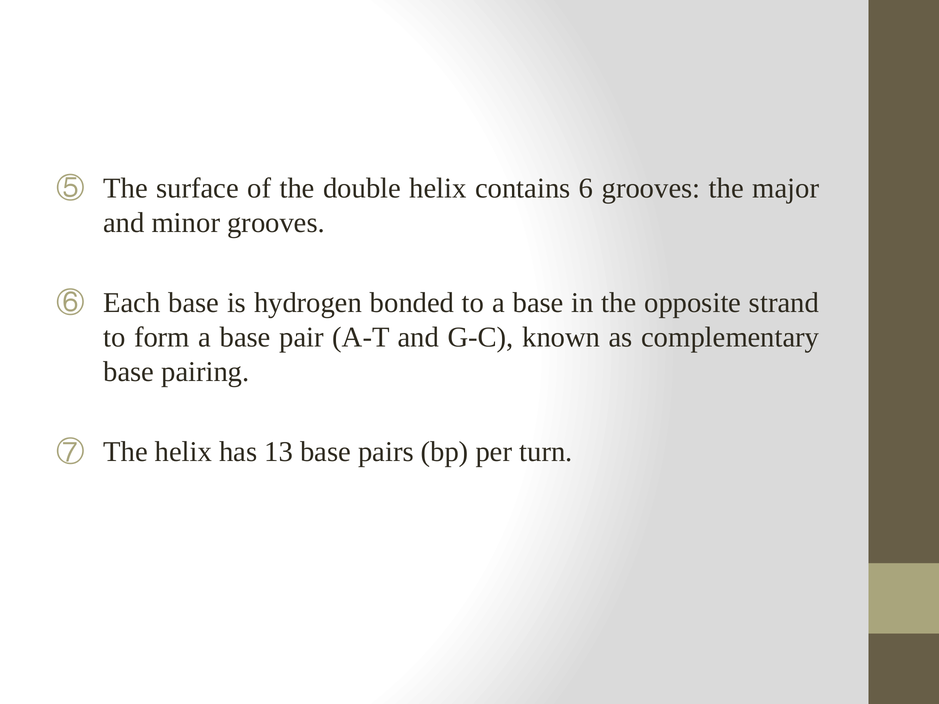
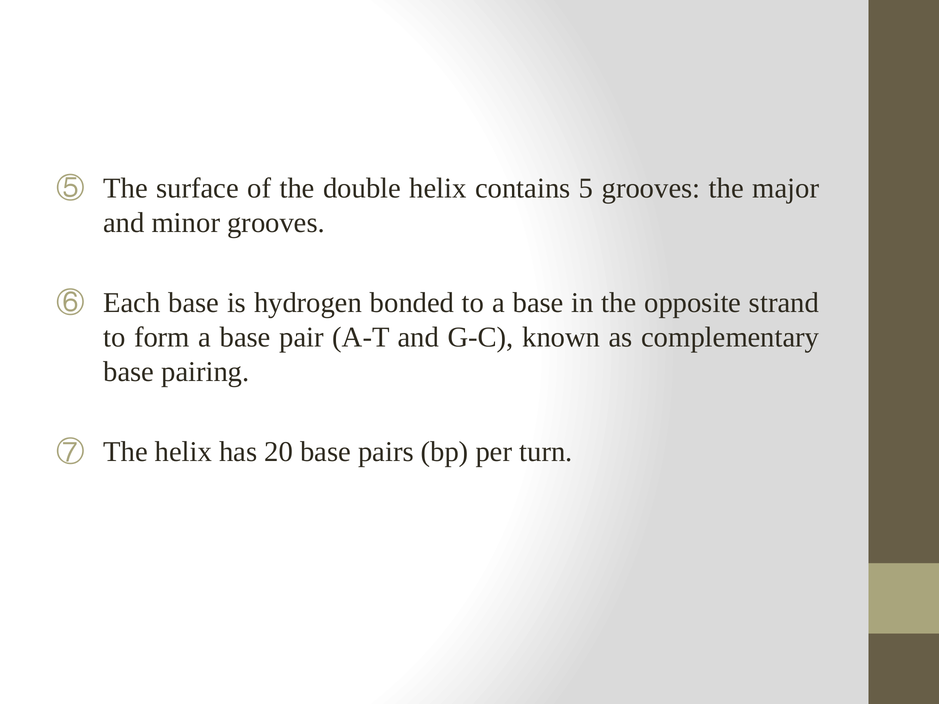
6: 6 -> 5 (586, 188)
13: 13 -> 20 (279, 452)
